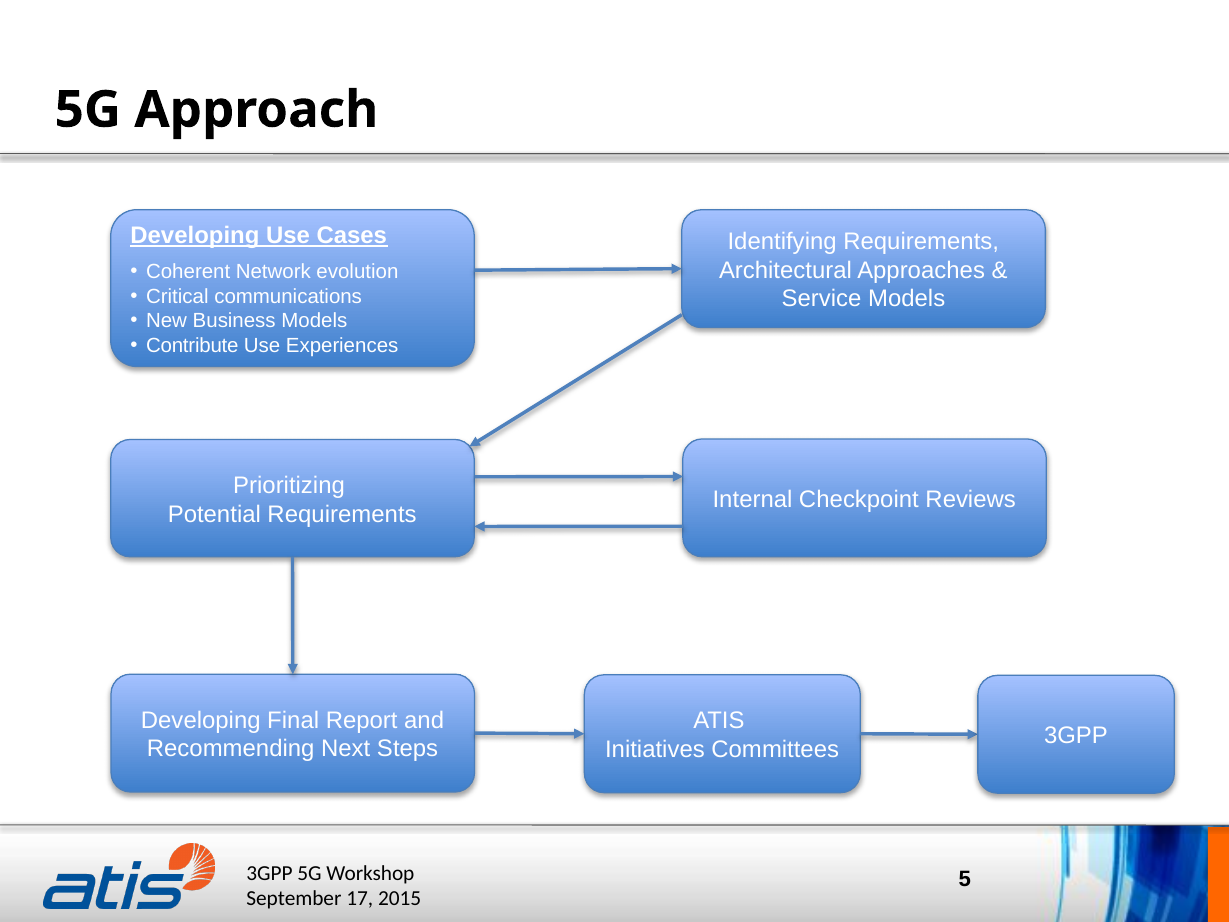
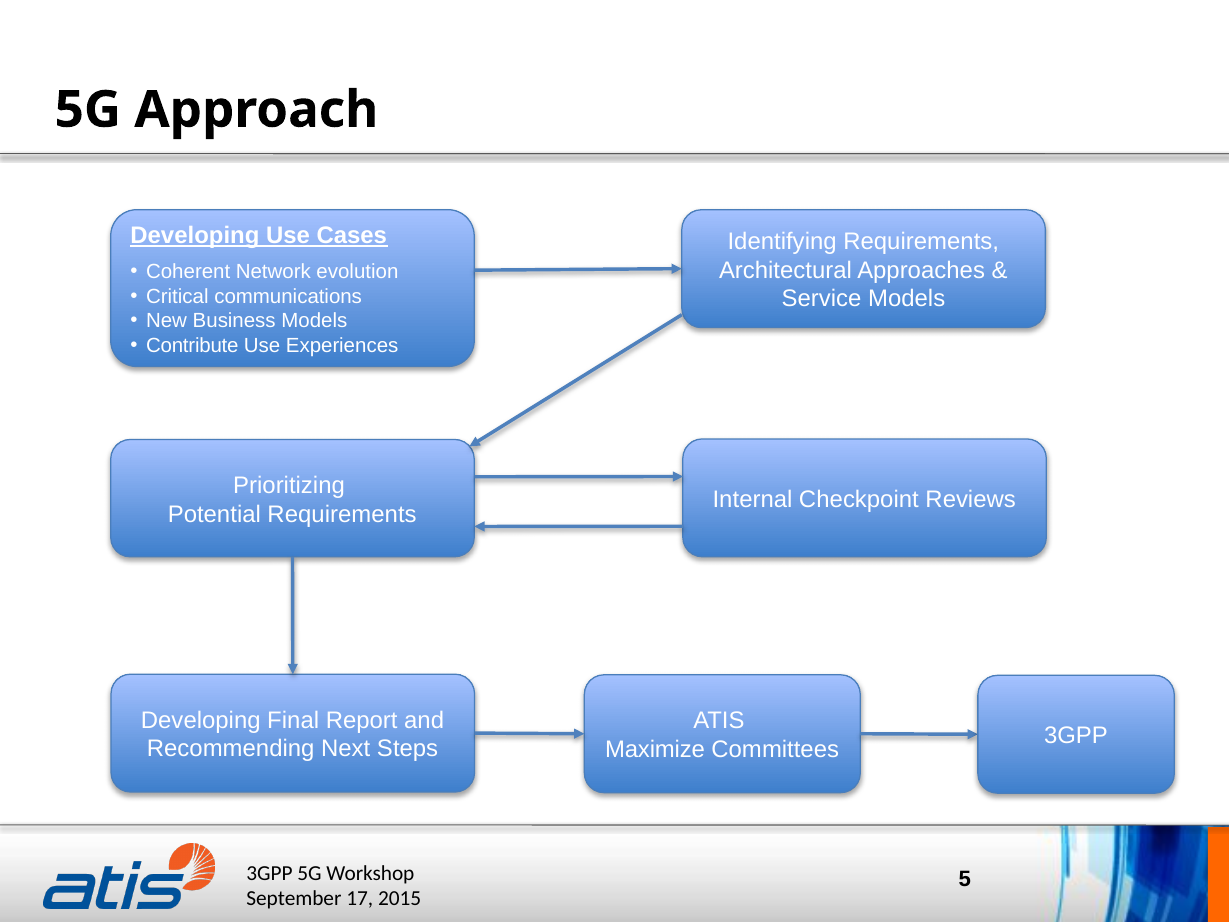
Initiatives: Initiatives -> Maximize (655, 749)
